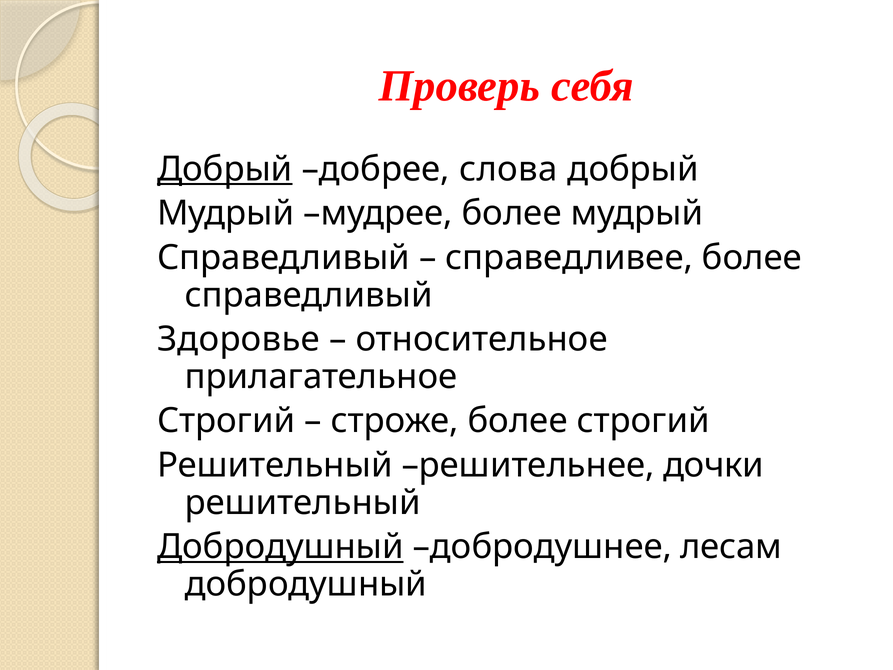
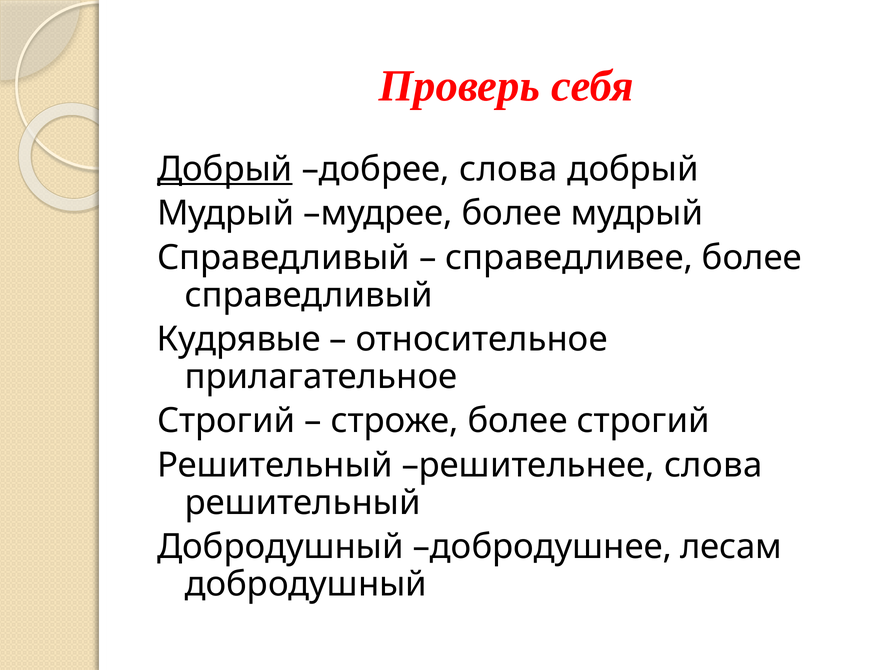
Здоровье: Здоровье -> Кудрявые (239, 339)
решительнее дочки: дочки -> слова (713, 465)
Добродушный underline: present -> none (280, 547)
